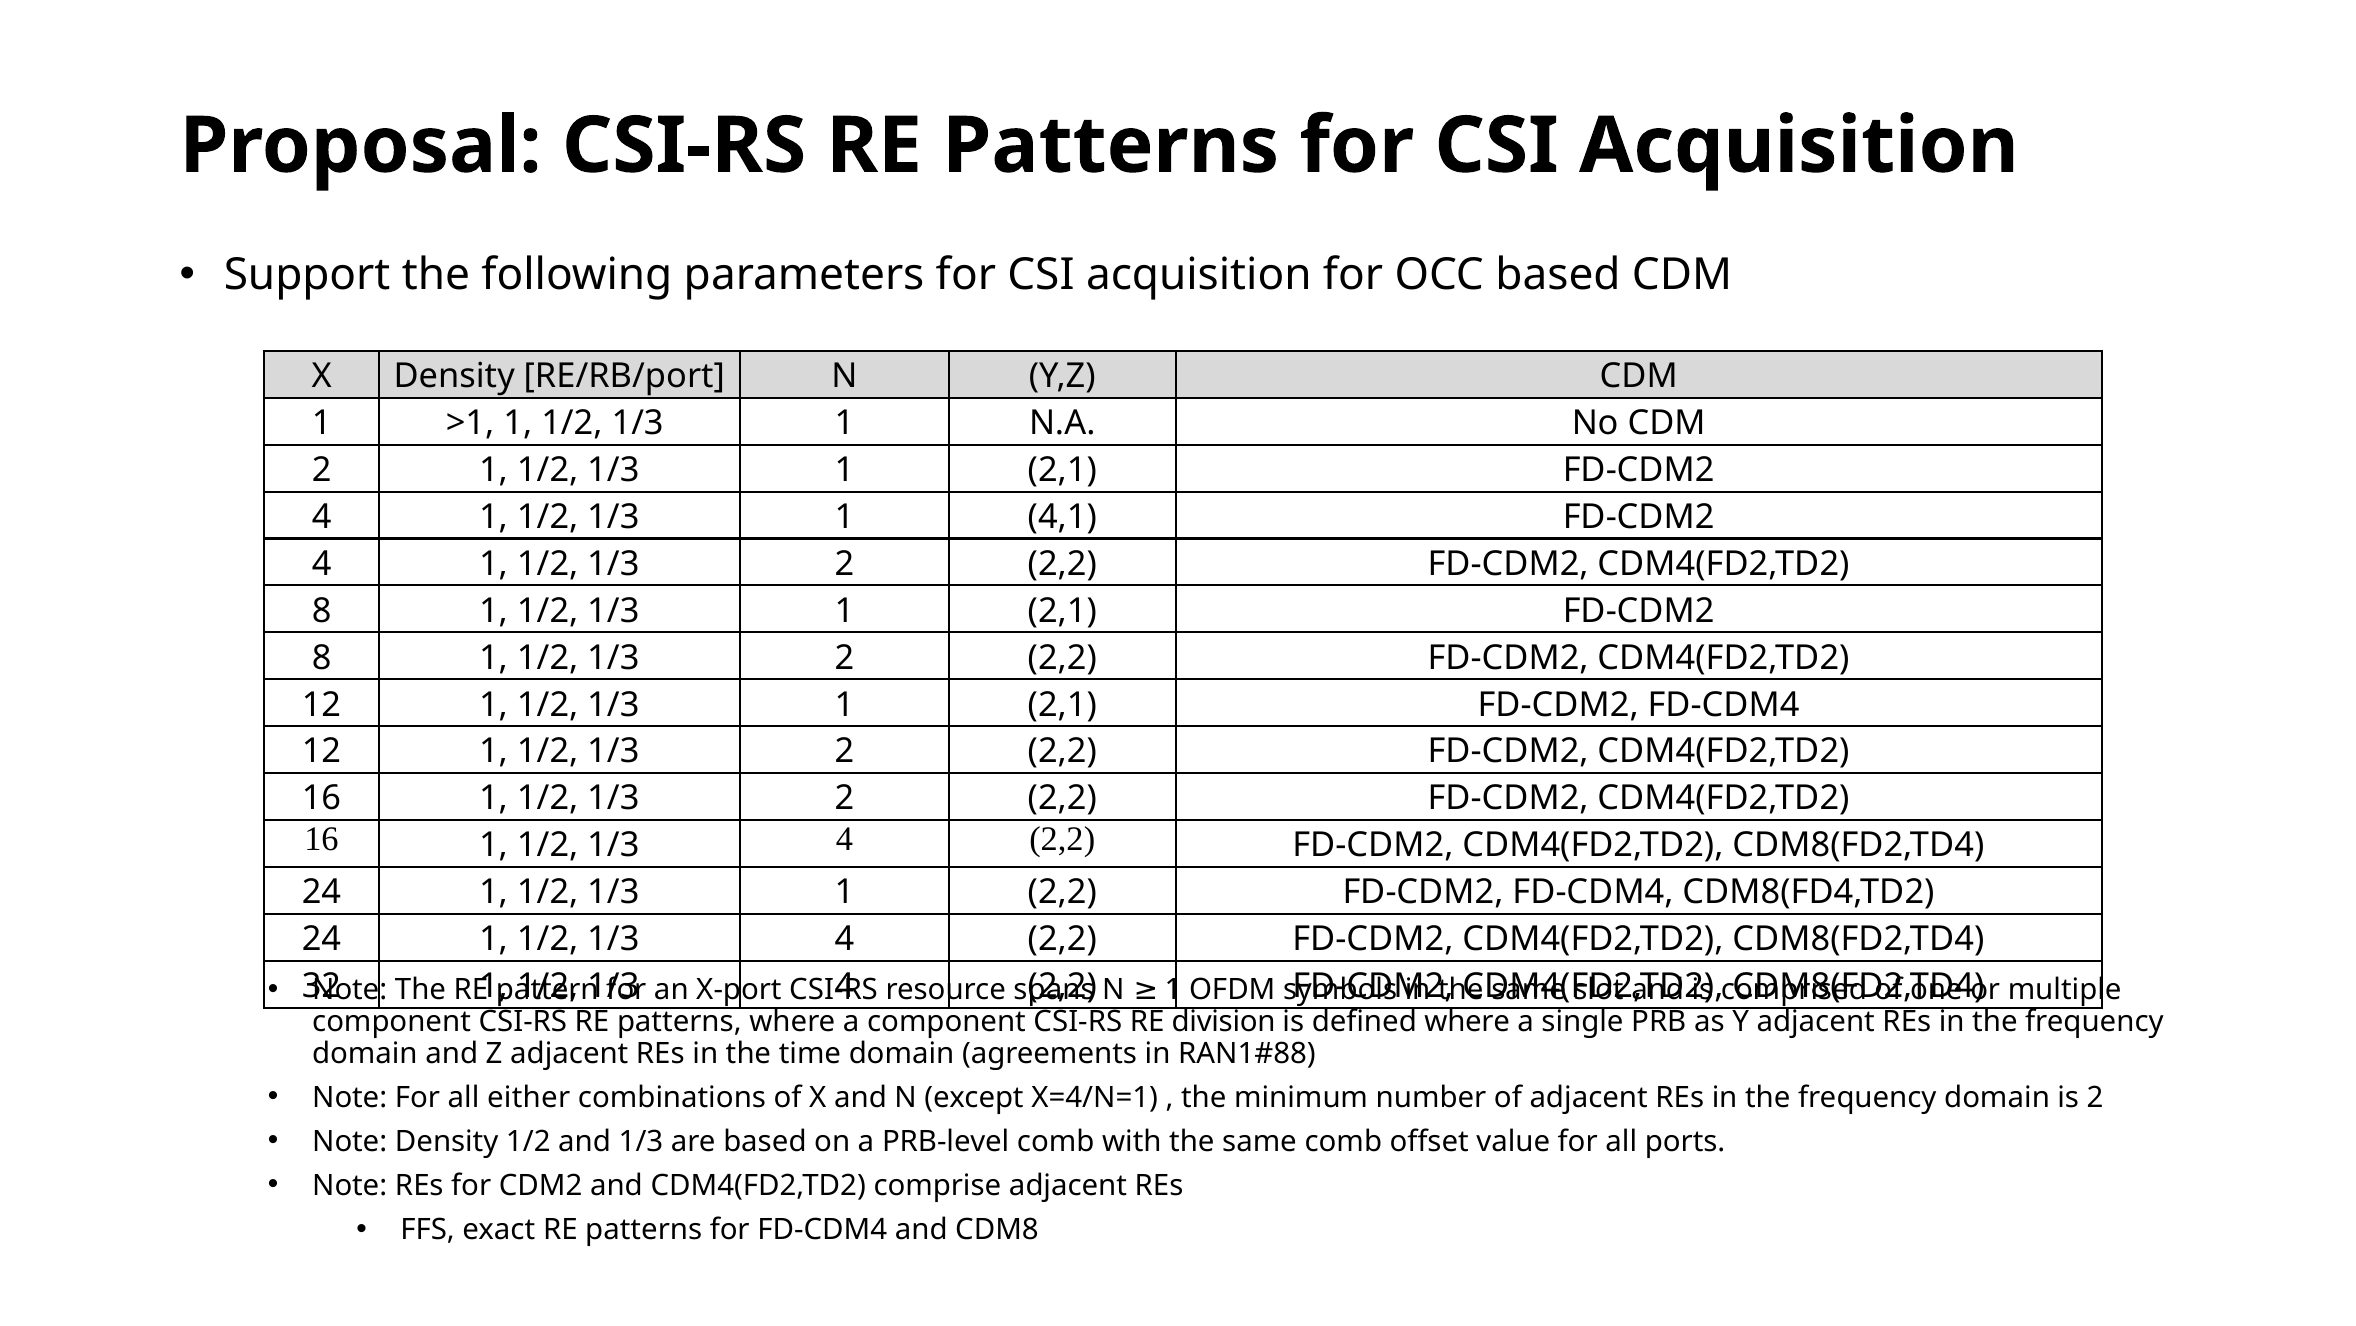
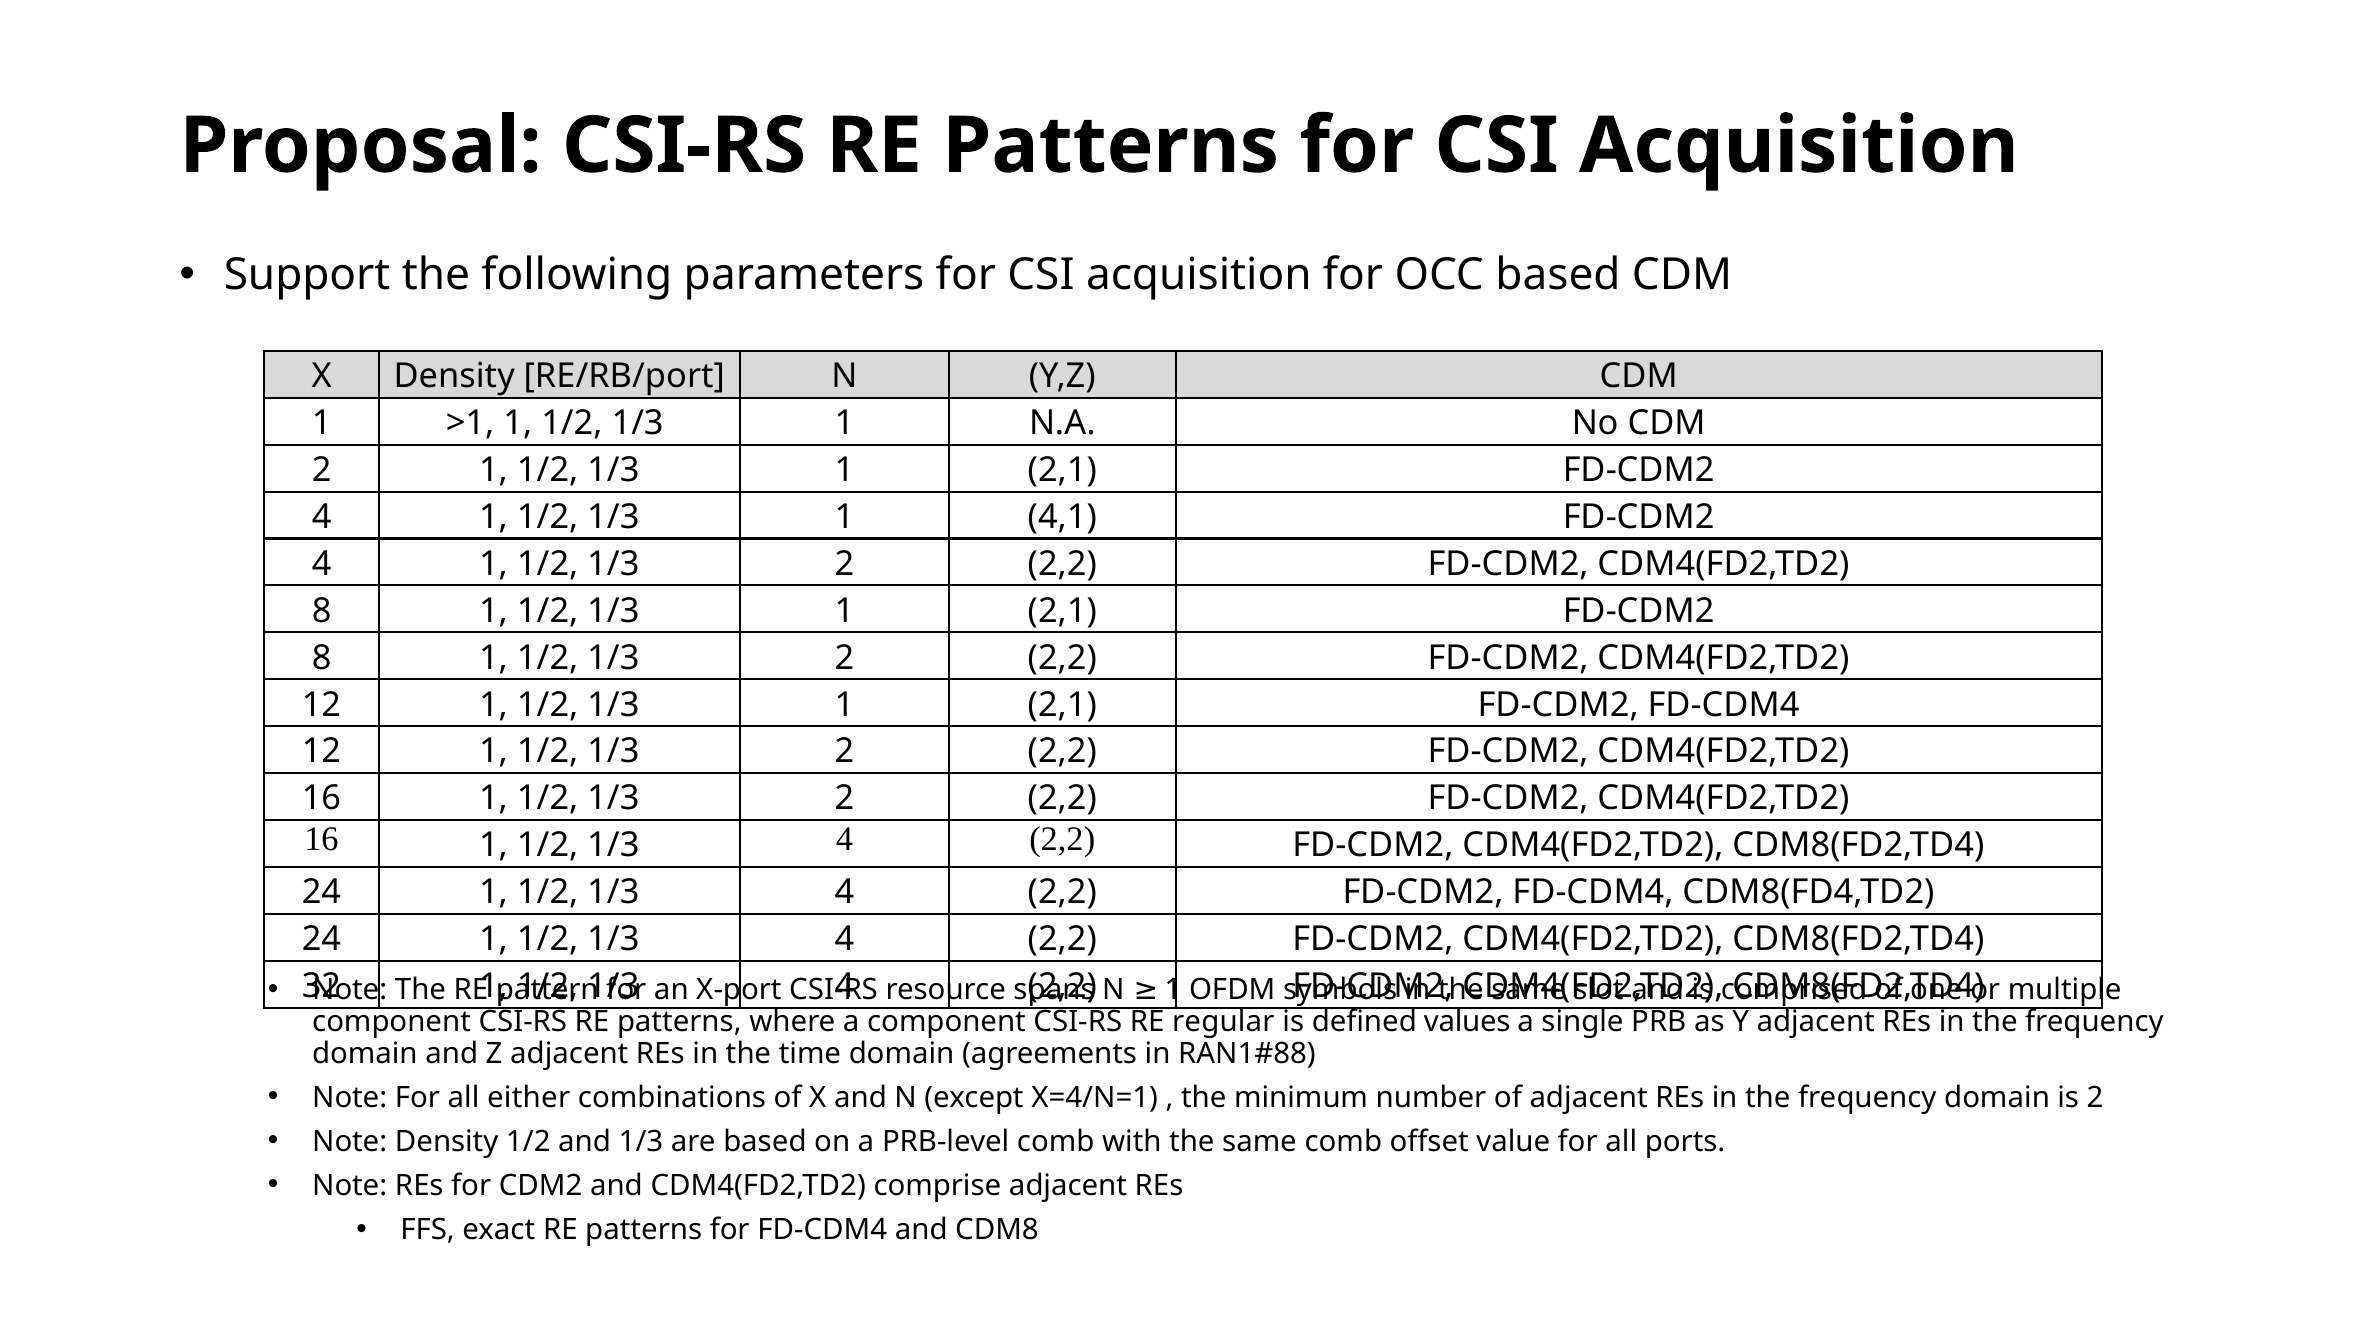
1: 1 -> 4 (844, 892)
division: division -> regular (1223, 1021)
defined where: where -> values (1467, 1021)
